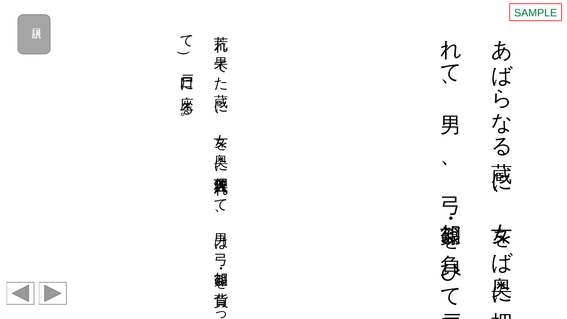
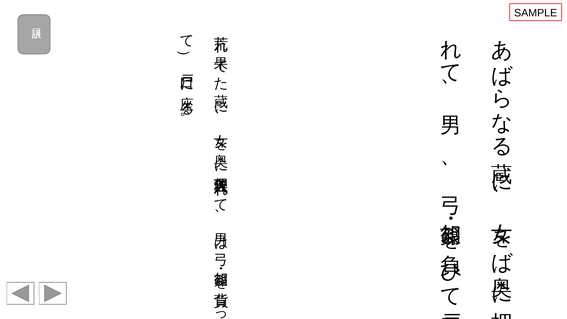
SAMPLE colour: green -> black (536, 13)
